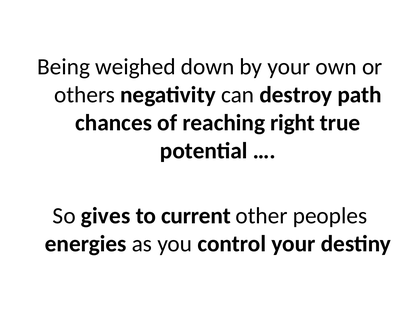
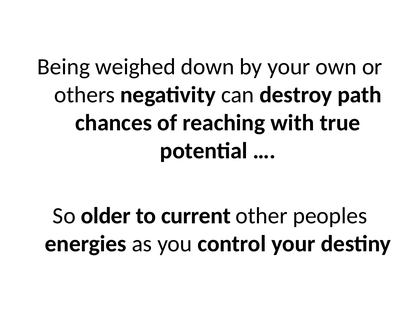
right: right -> with (292, 123)
gives: gives -> older (106, 216)
